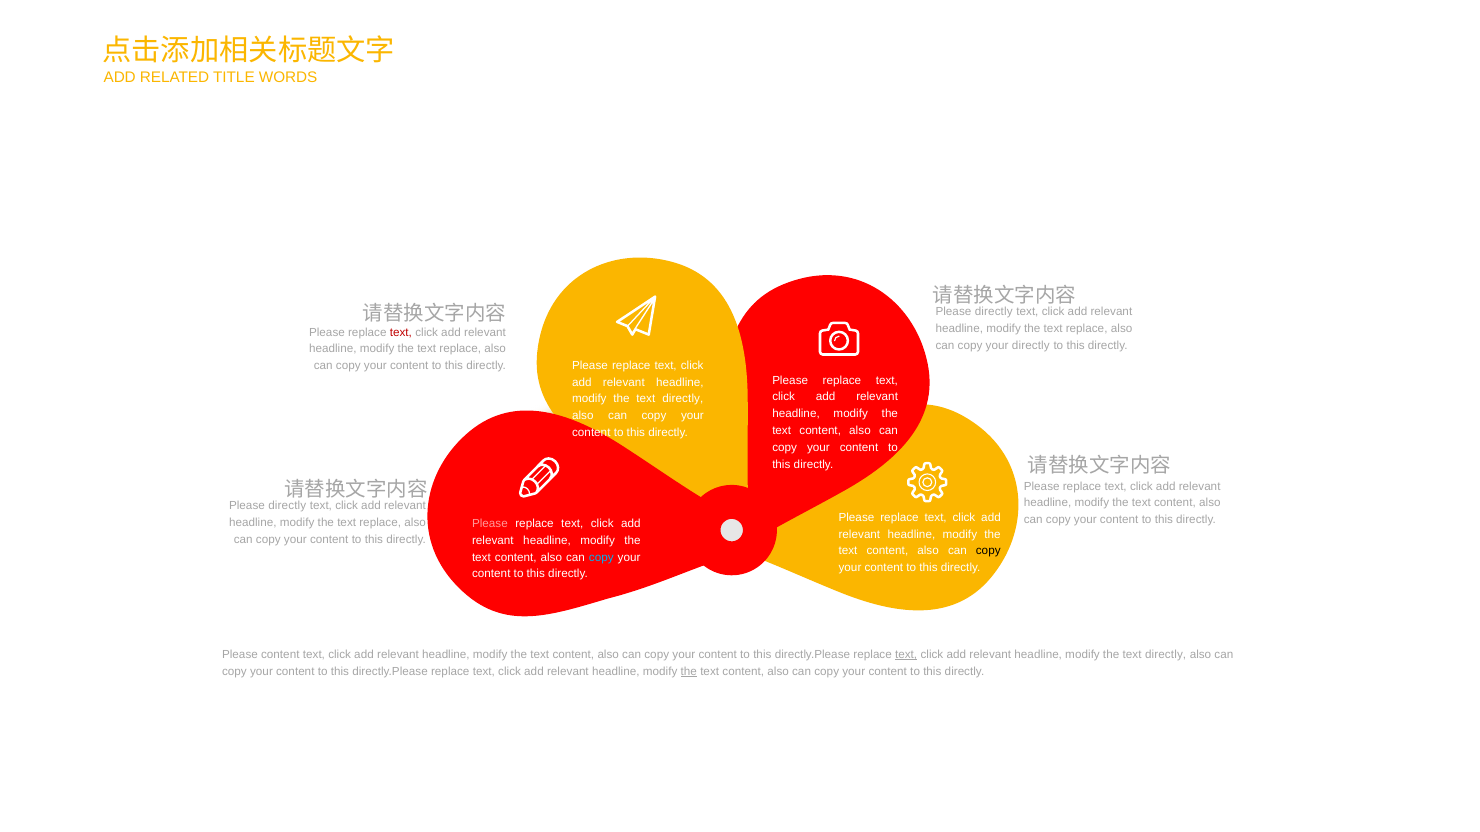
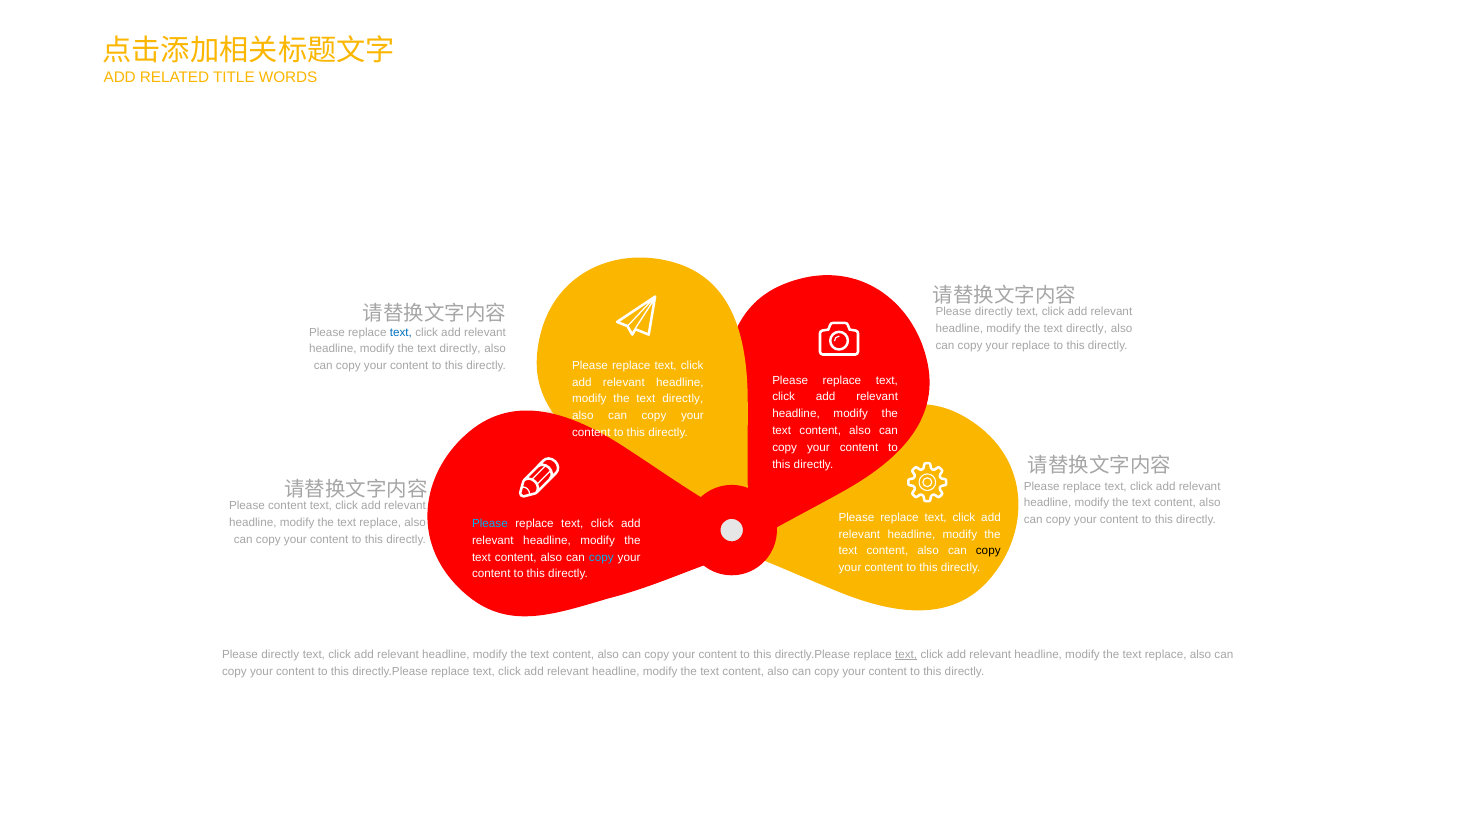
replace: replace -> directly (1087, 329)
text colour: red -> blue (401, 332)
your directly: directly -> replace (1031, 346)
replace: replace -> directly (460, 349)
directly: directly -> content (287, 506)
Please colour: pink -> light blue (490, 524)
content: content -> directly (280, 655)
directly: directly -> replace (1166, 655)
the underline: present -> none (689, 672)
